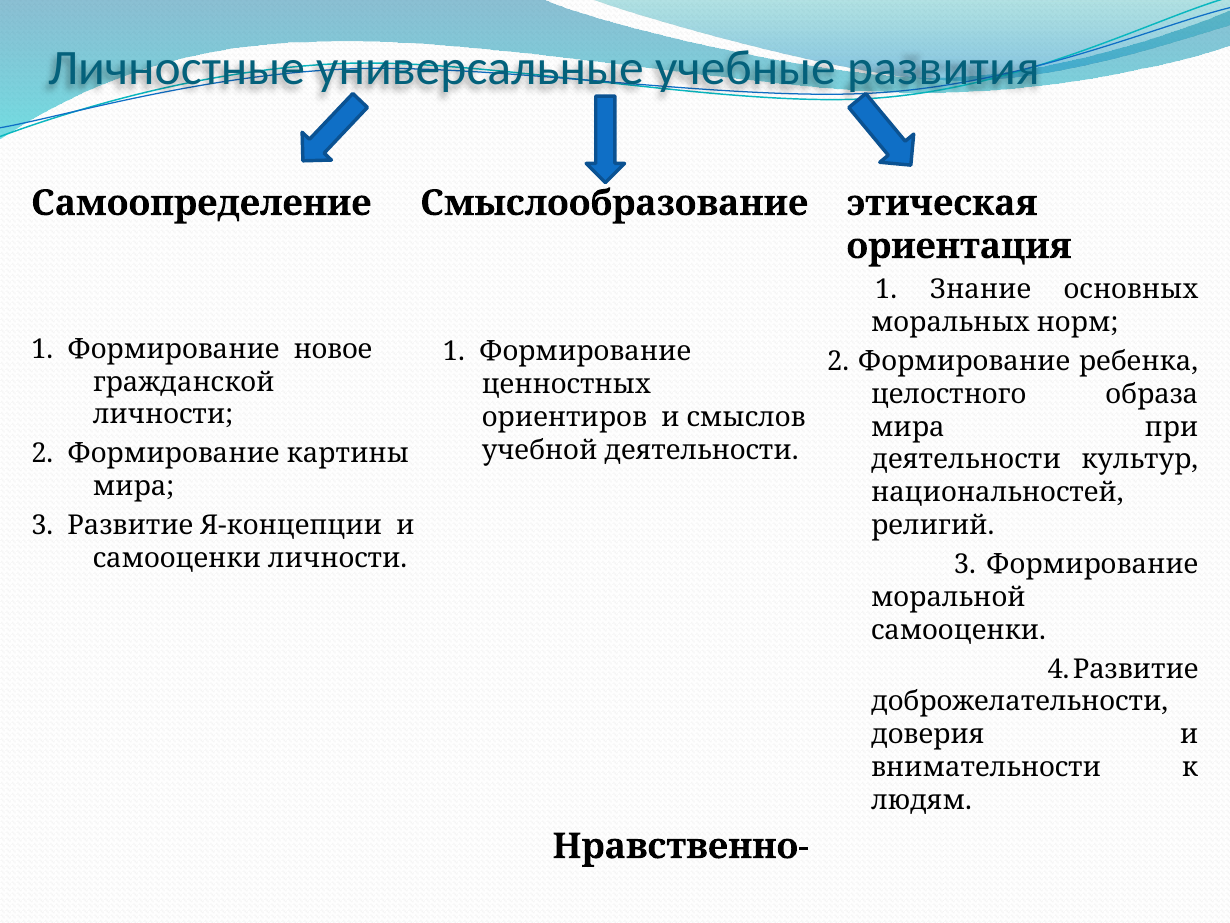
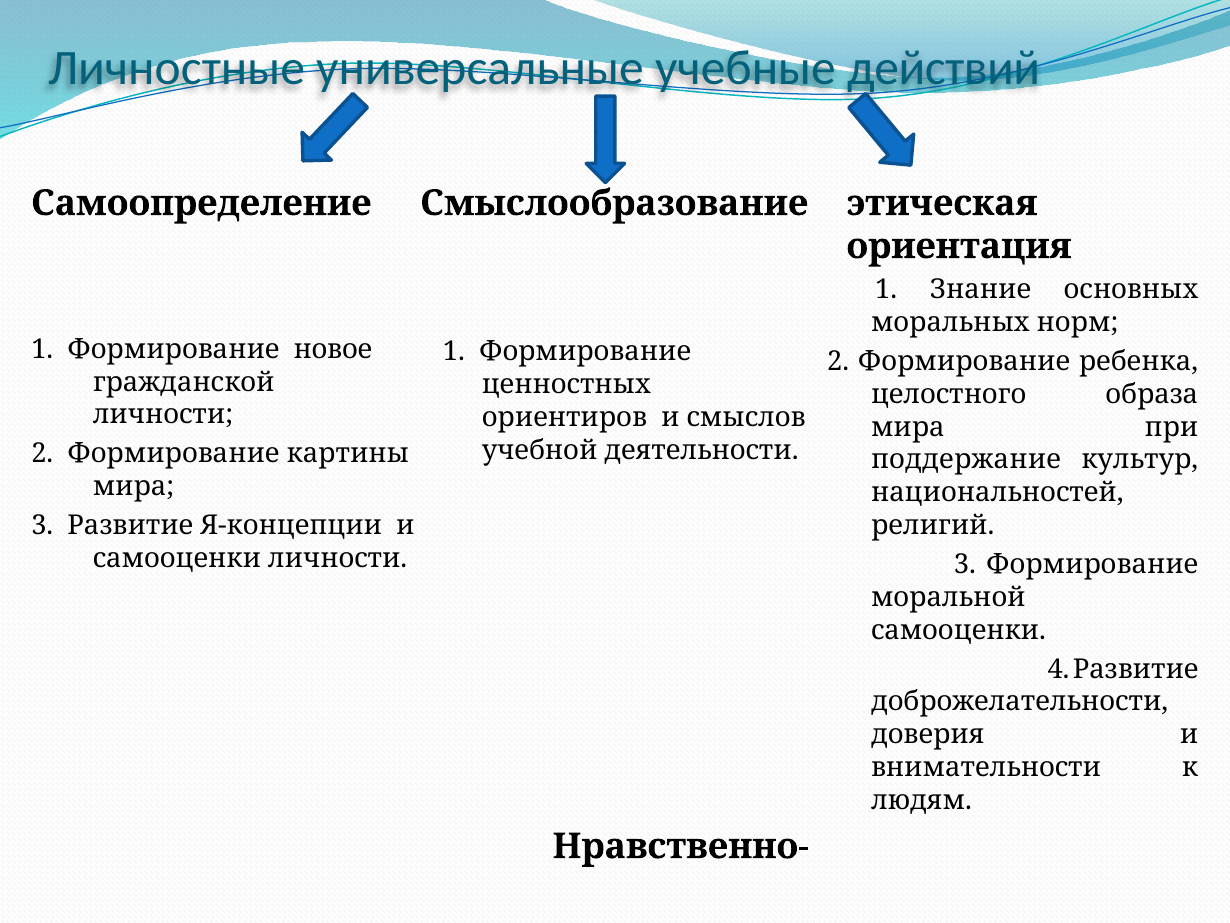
развития: развития -> действий (944, 68)
деятельности: деятельности -> поддержание (966, 460)
